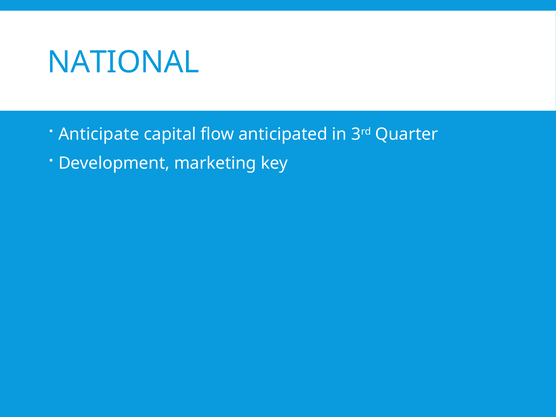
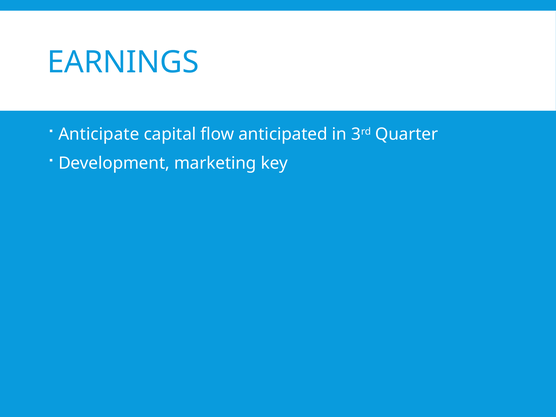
NATIONAL: NATIONAL -> EARNINGS (123, 62)
